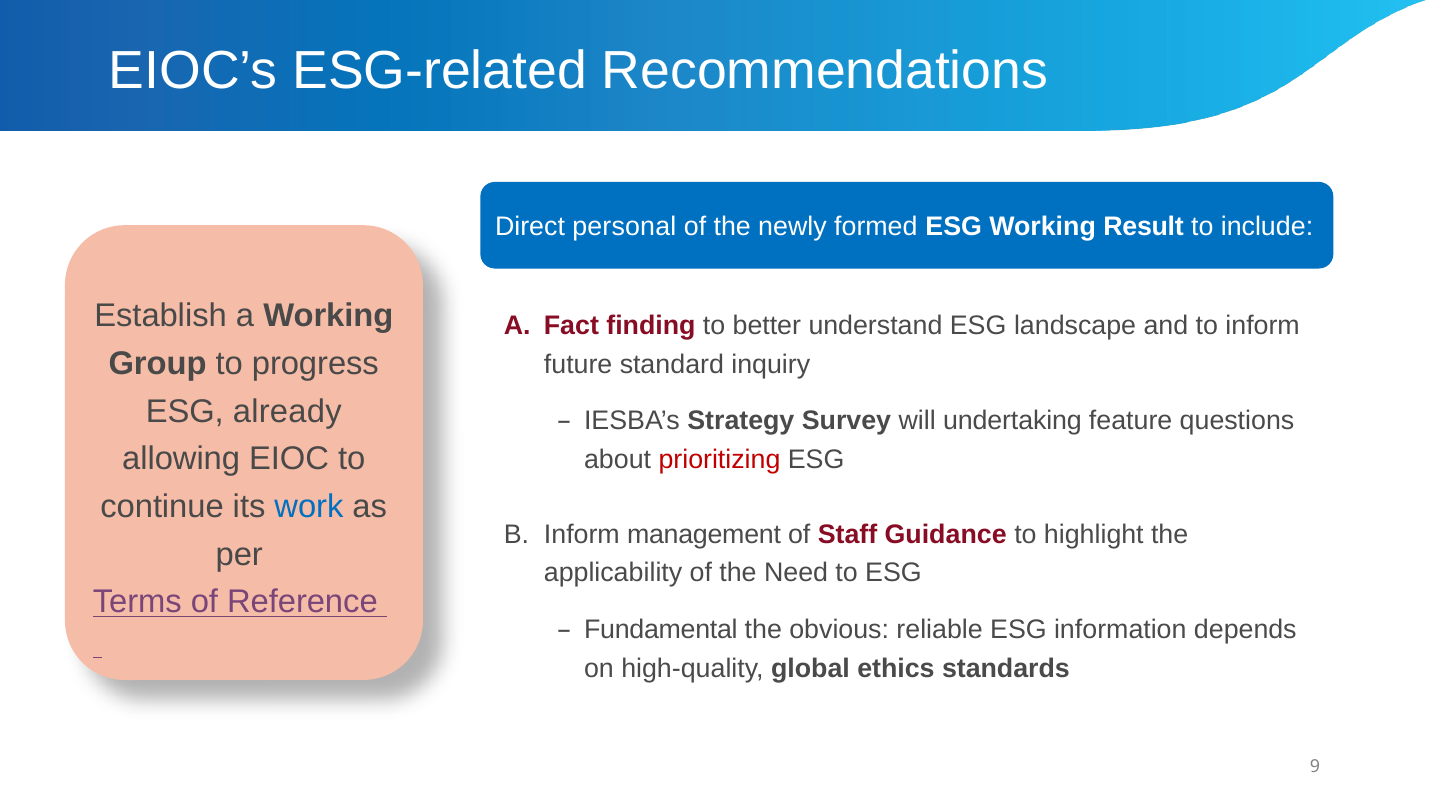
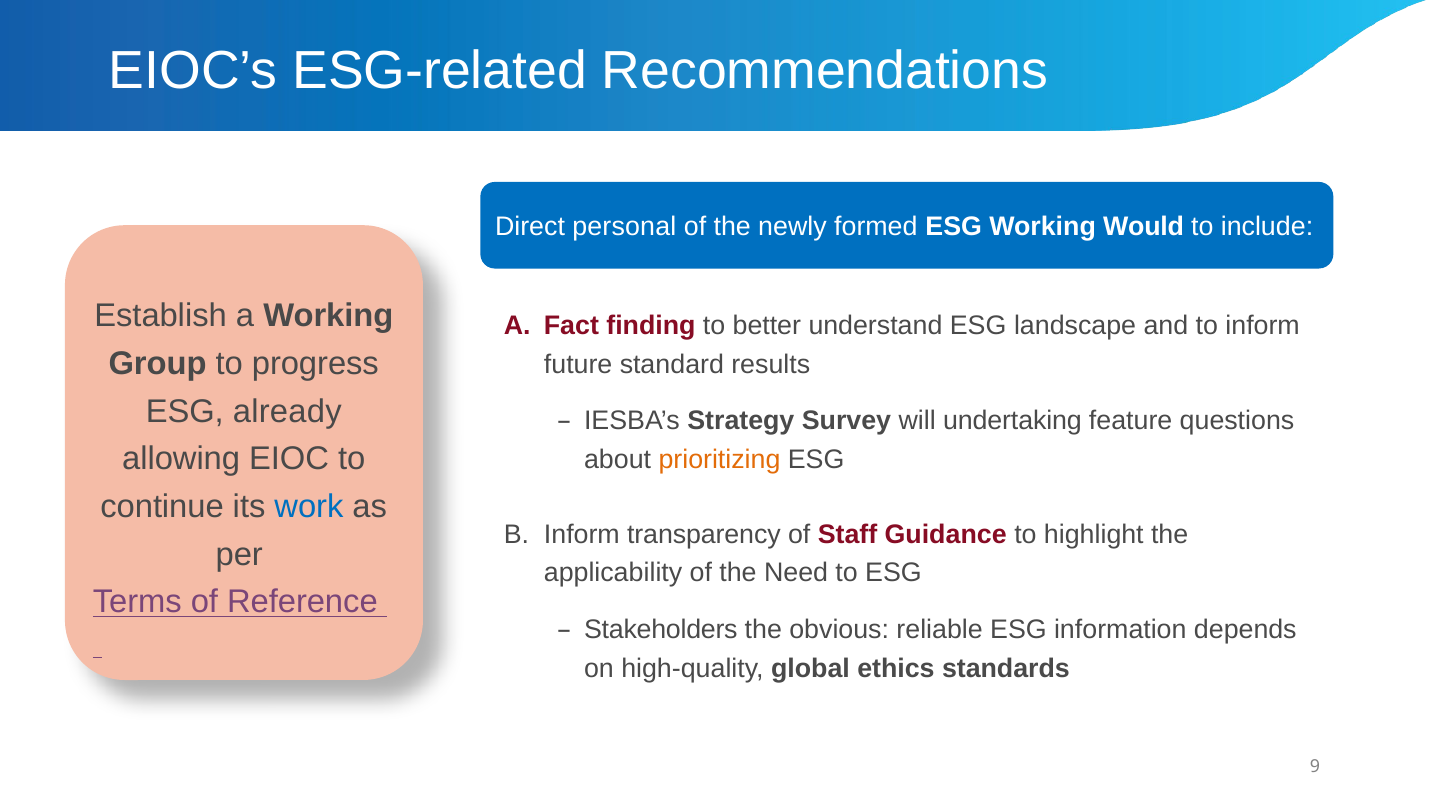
Result: Result -> Would (1144, 227)
inquiry: inquiry -> results (771, 364)
prioritizing colour: red -> orange (719, 460)
management: management -> transparency (704, 534)
Fundamental: Fundamental -> Stakeholders (661, 629)
